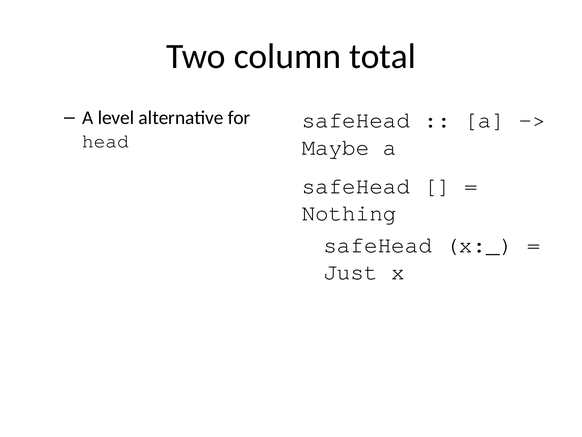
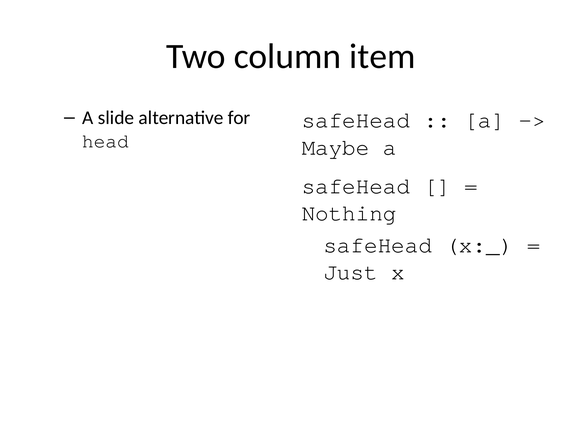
total: total -> item (382, 56)
level: level -> slide (116, 118)
